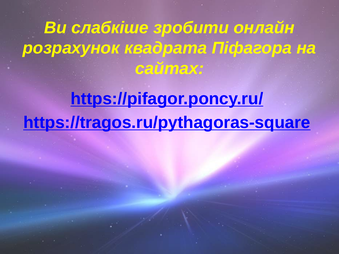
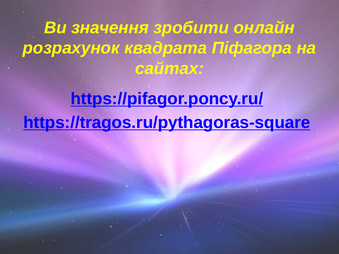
слабкіше: слабкіше -> значення (110, 28)
